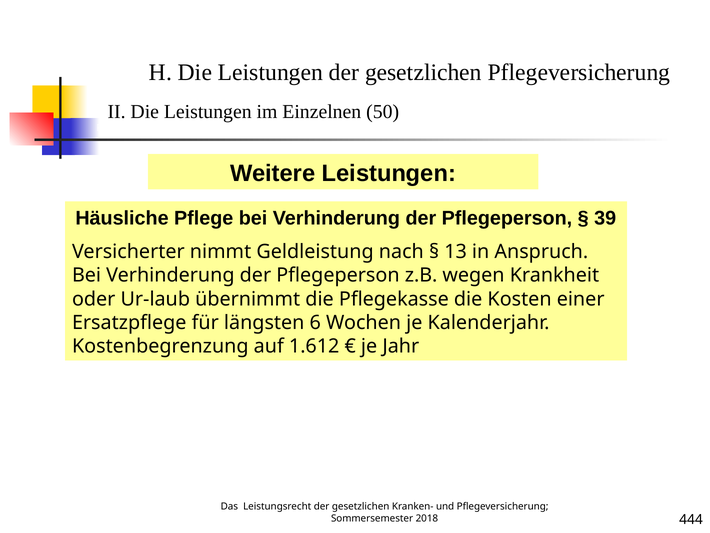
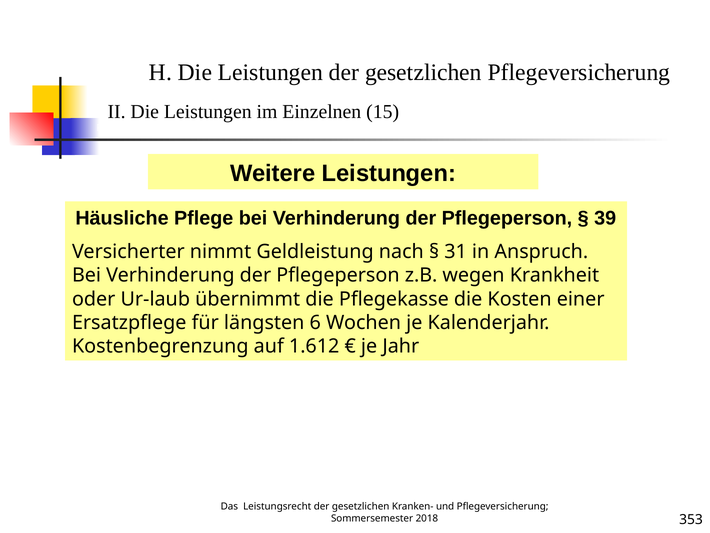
50: 50 -> 15 (383, 111)
13: 13 -> 31 (456, 251)
444: 444 -> 353 (691, 519)
